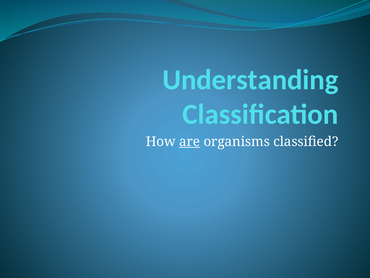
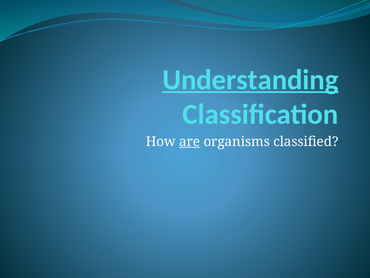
Understanding underline: none -> present (250, 80)
